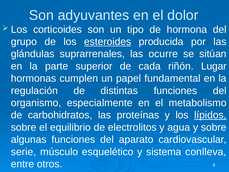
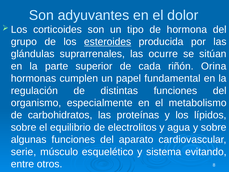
Lugar: Lugar -> Orina (214, 66)
lípidos underline: present -> none (210, 115)
conlleva: conlleva -> evitando (206, 152)
